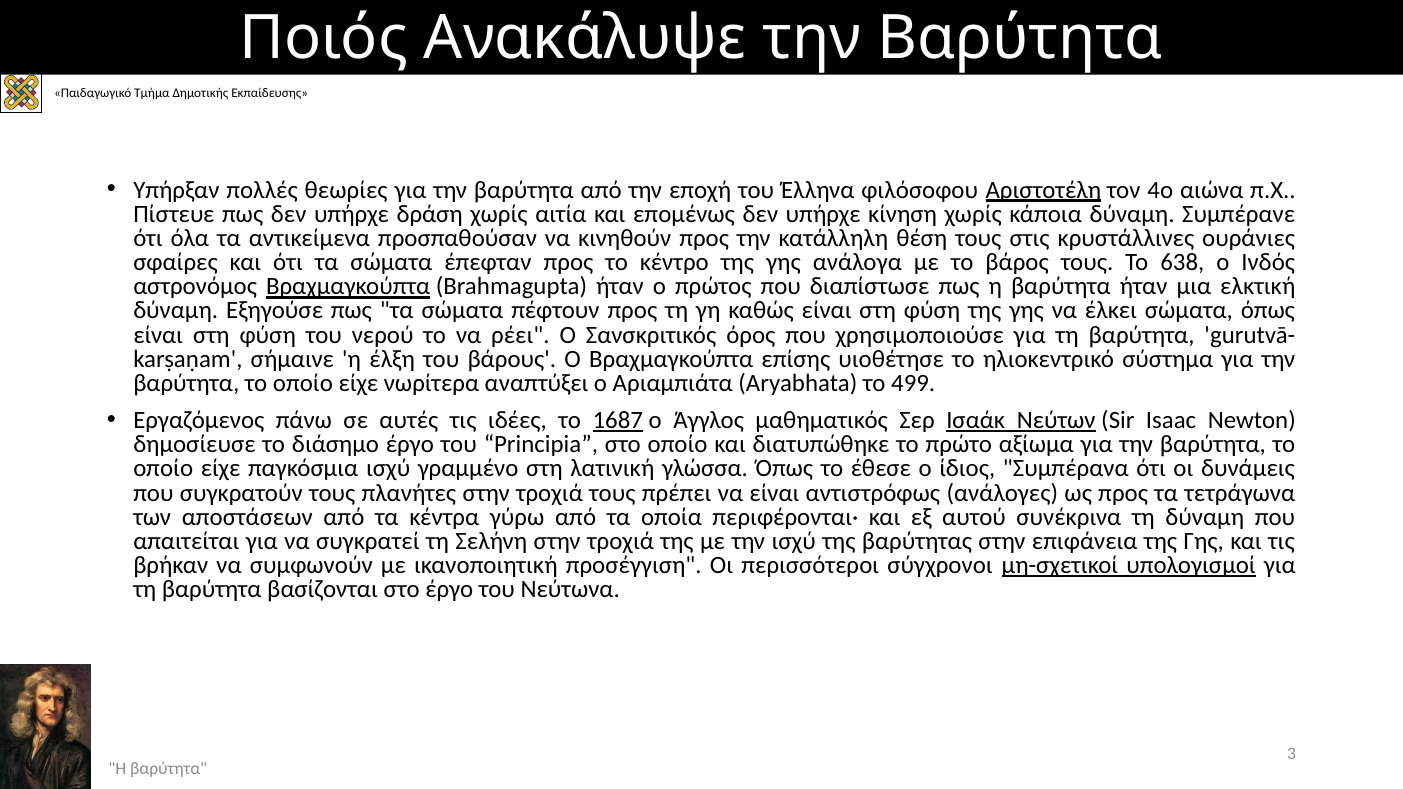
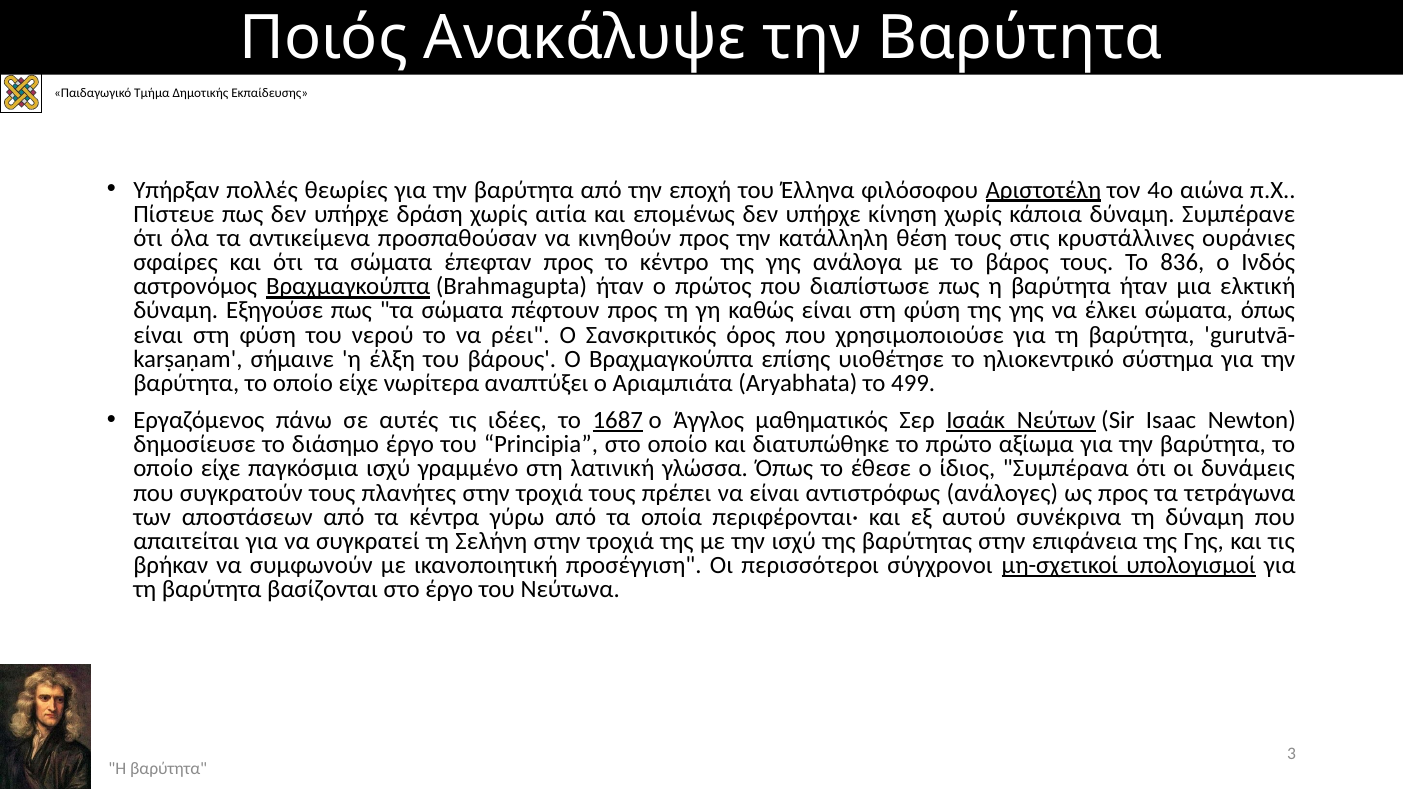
638: 638 -> 836 (1182, 263)
